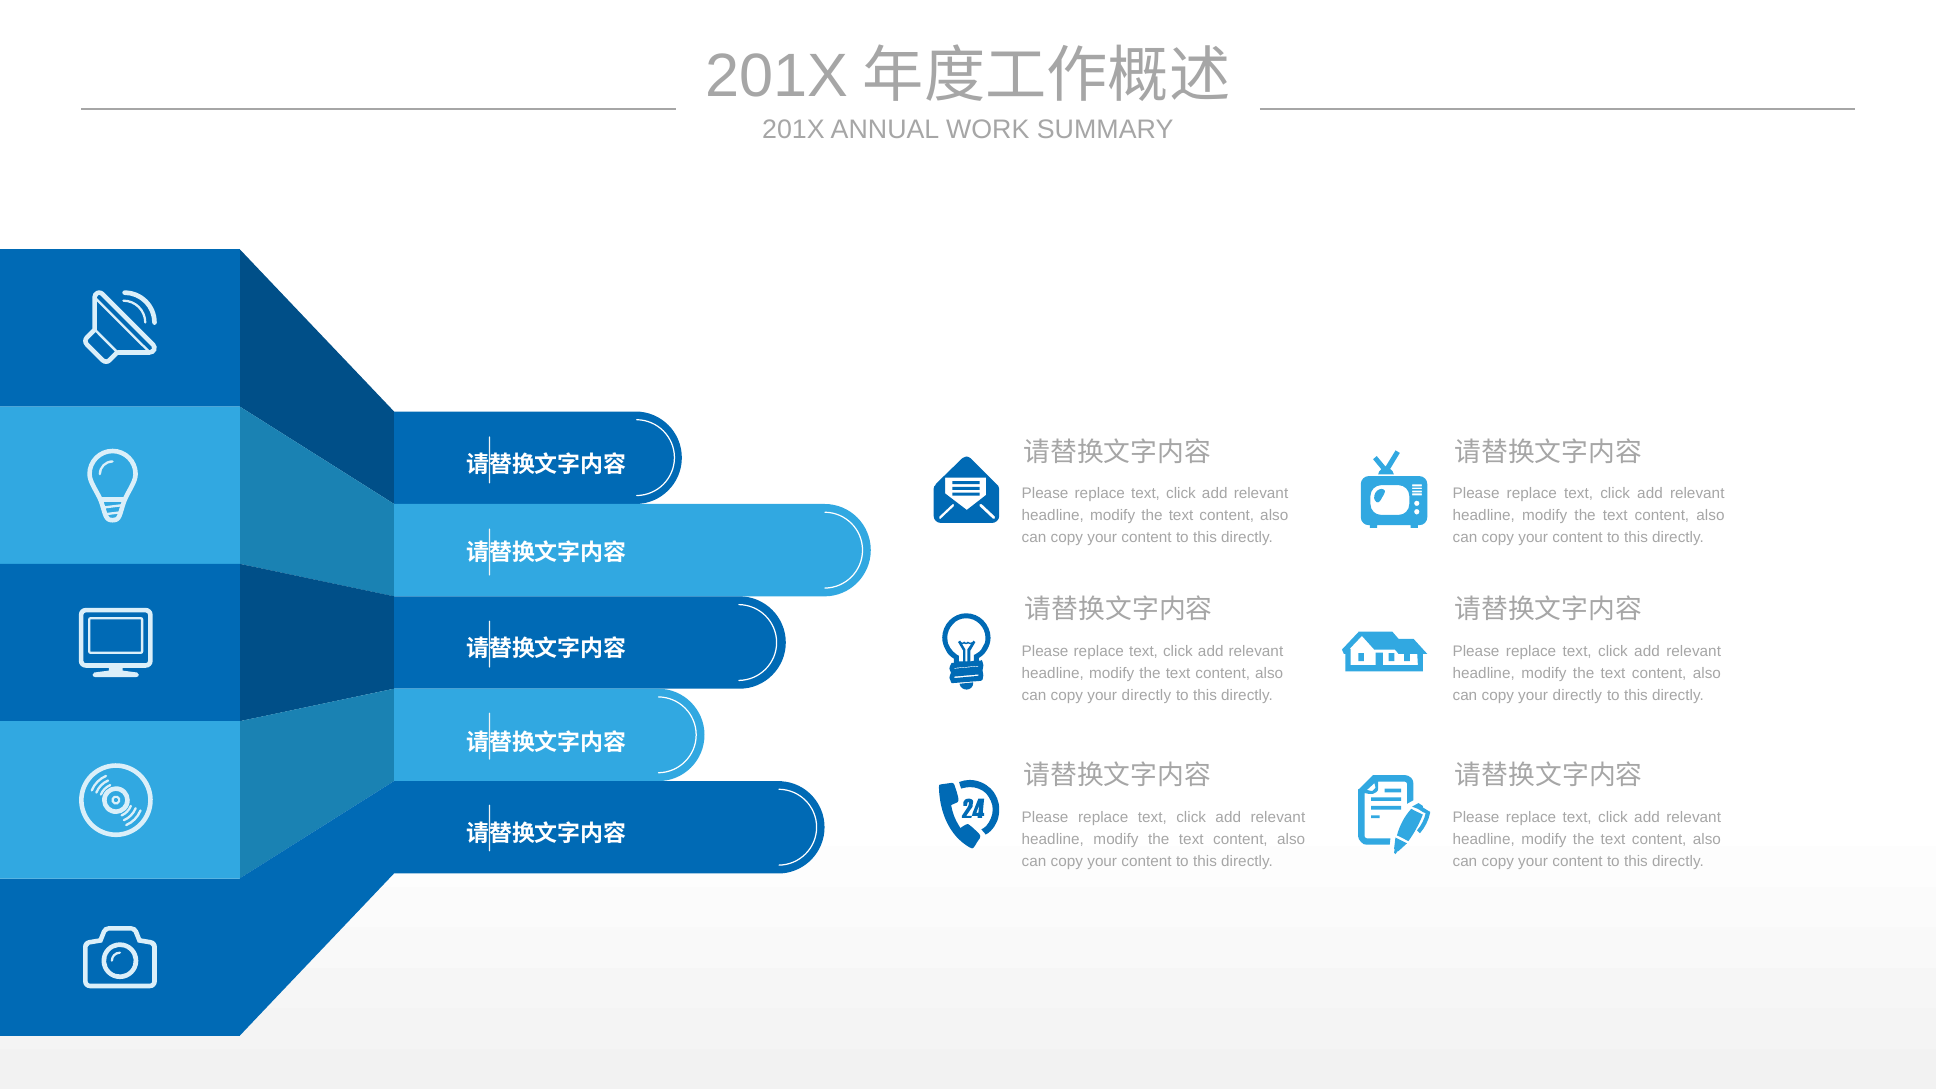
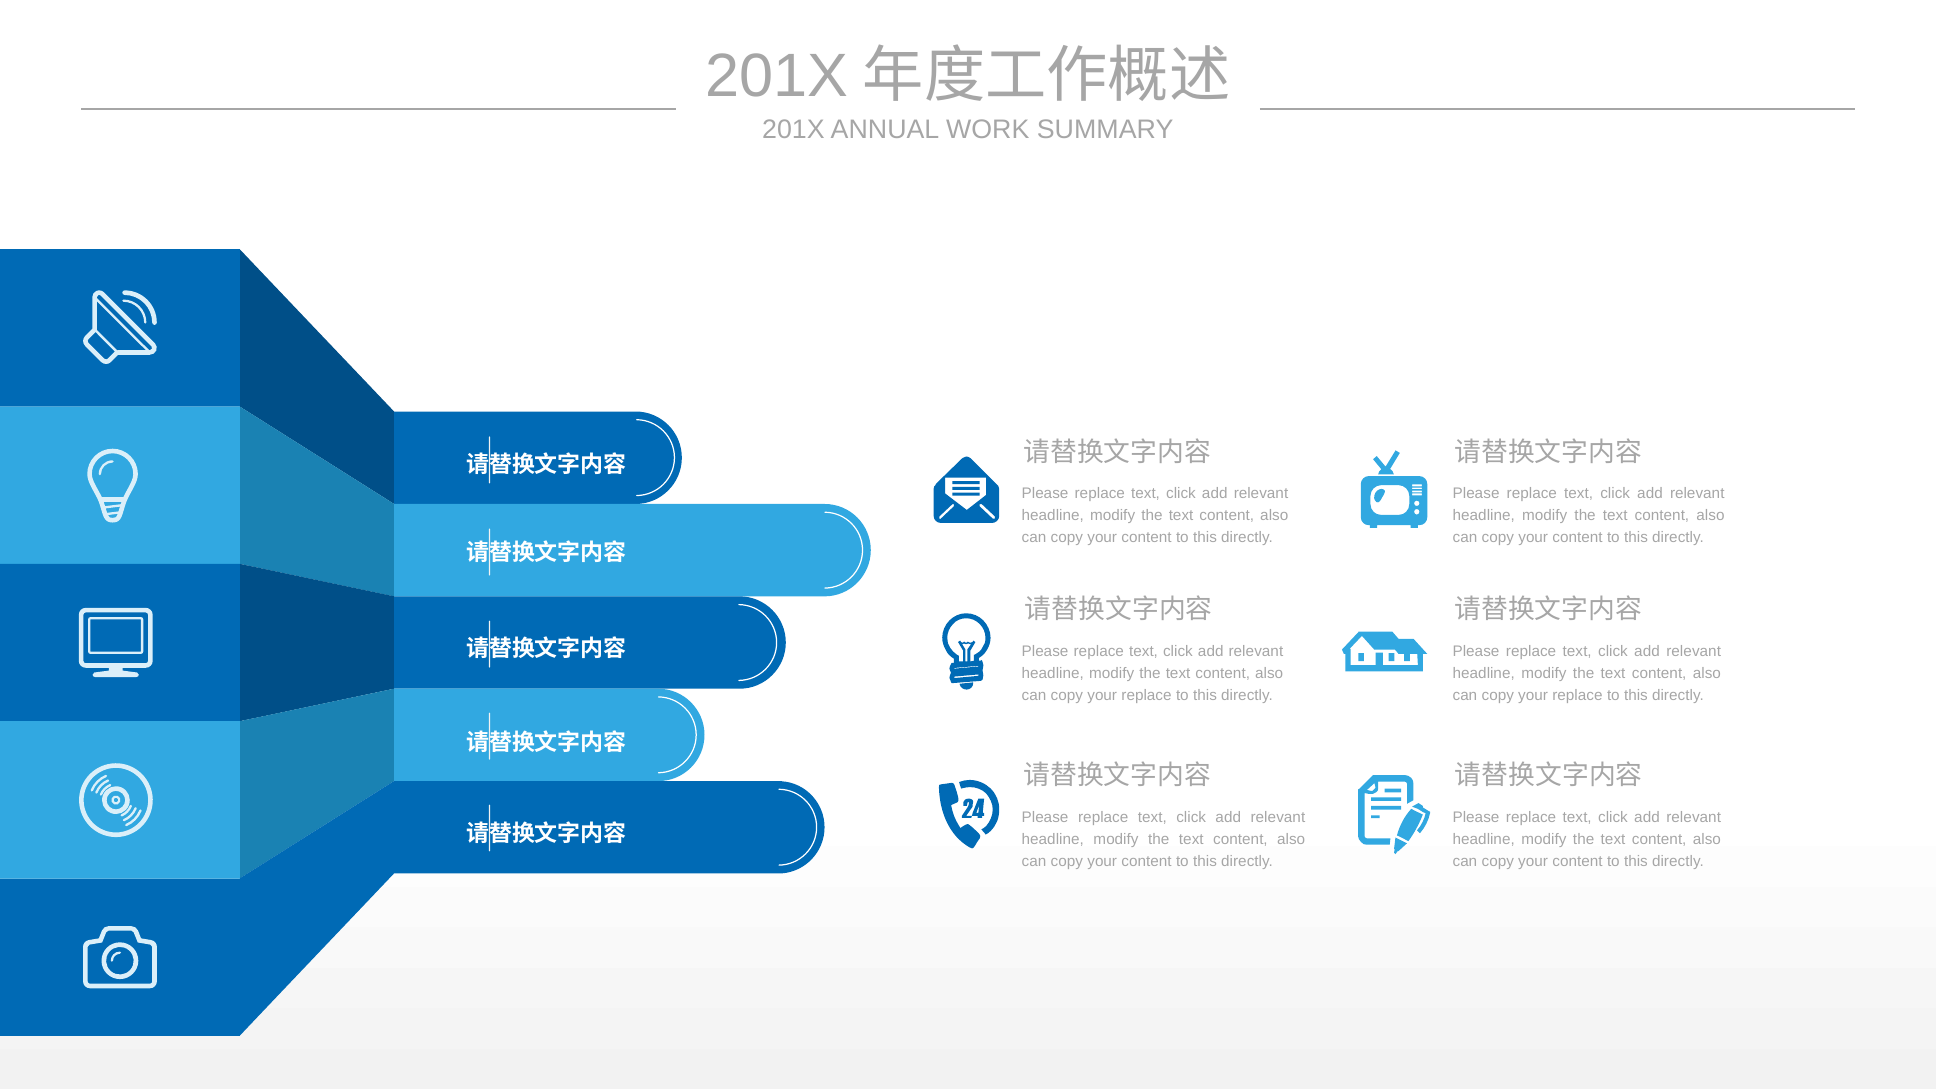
directly: directly -> replace (1147, 696)
directly: directly -> replace (1577, 696)
